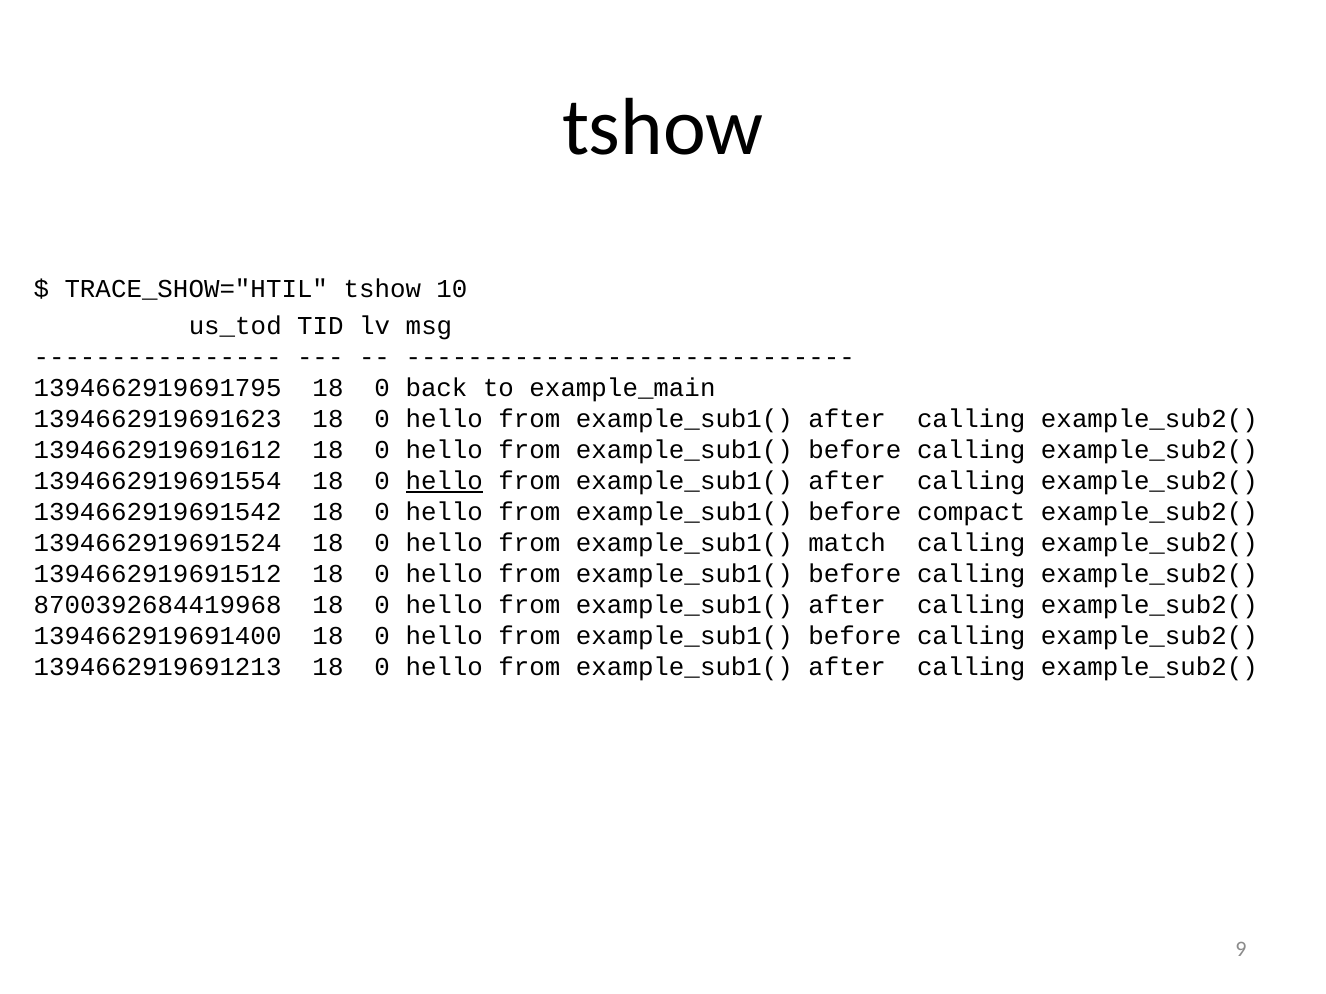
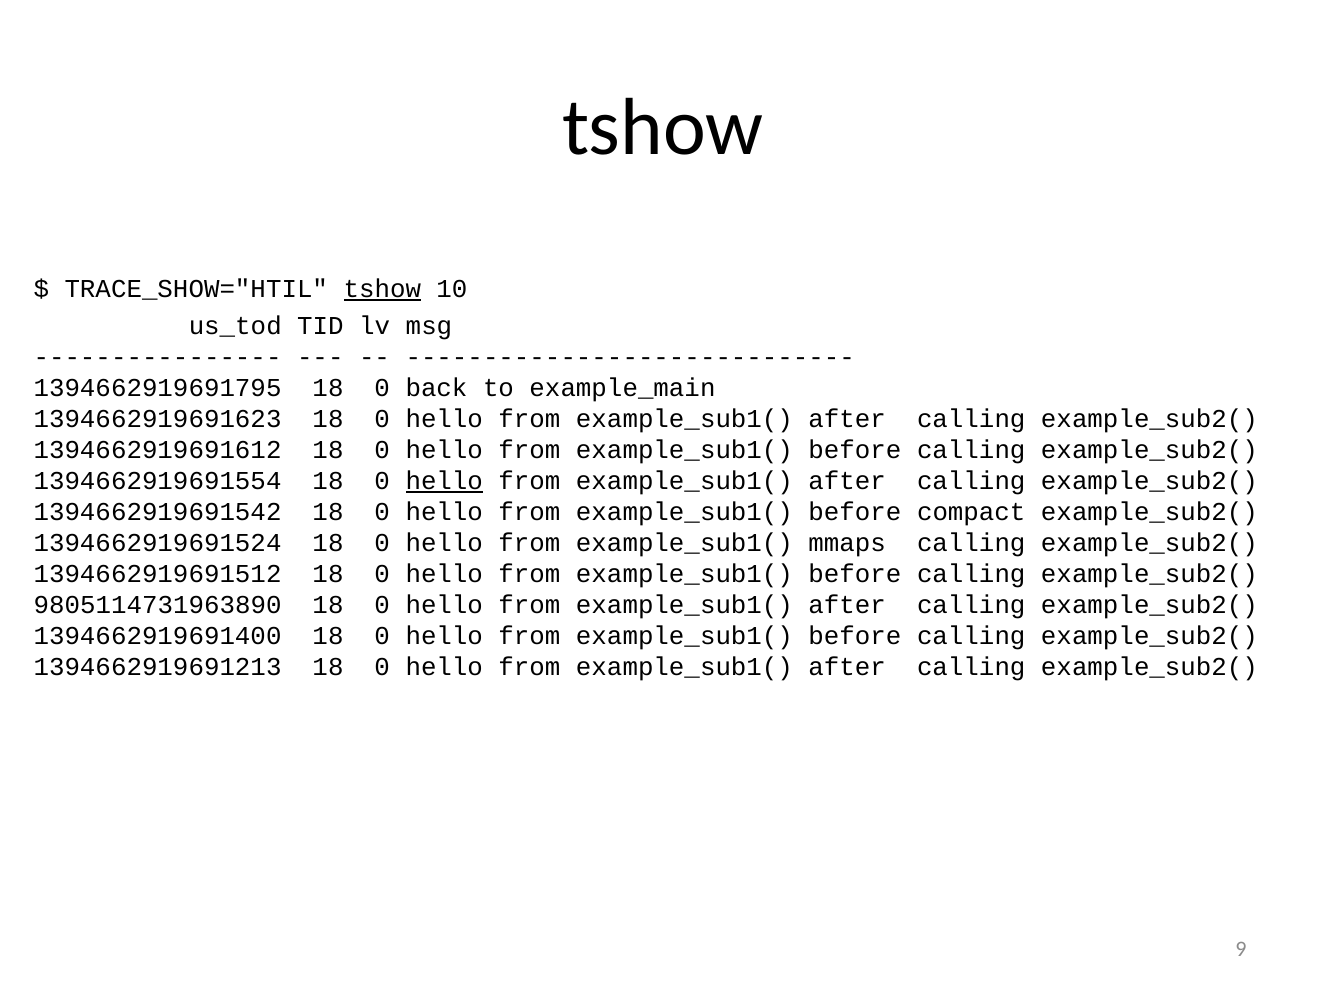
tshow underline: none -> present (382, 289)
match: match -> mmaps (847, 543)
8700392684419968: 8700392684419968 -> 9805114731963890 (158, 605)
